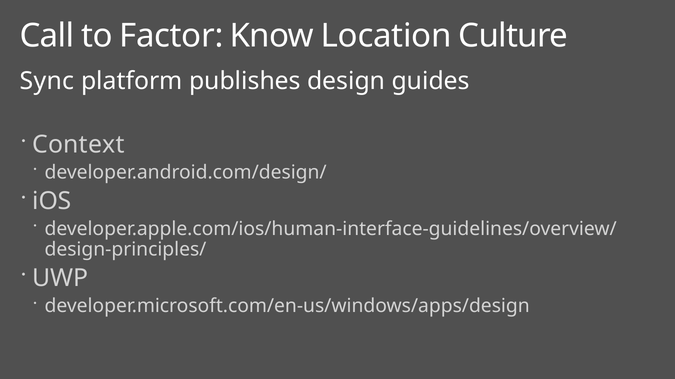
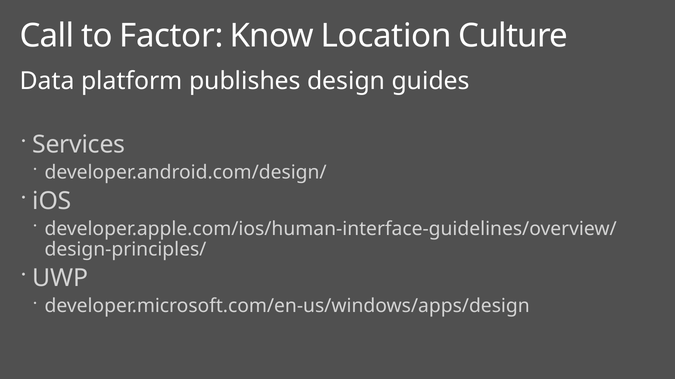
Sync: Sync -> Data (47, 81)
Context: Context -> Services (79, 145)
